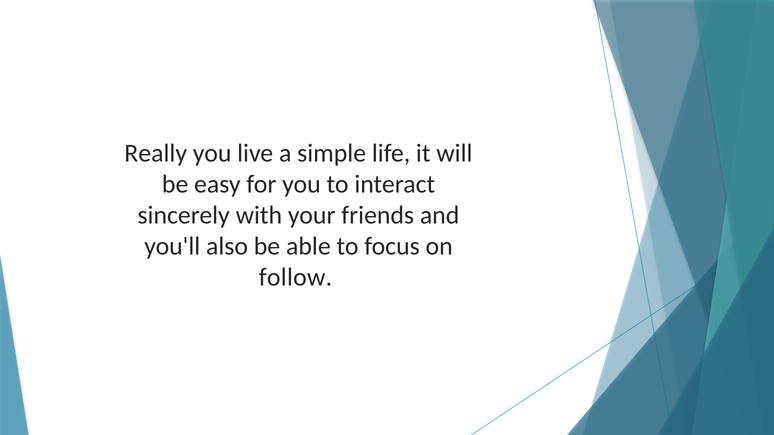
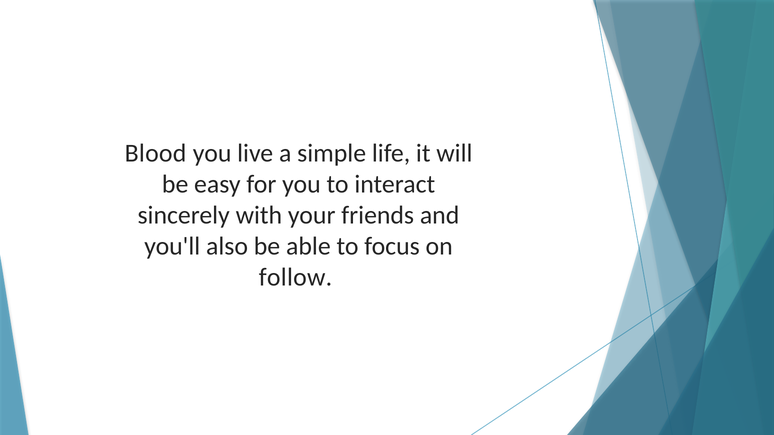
Really: Really -> Blood (156, 154)
